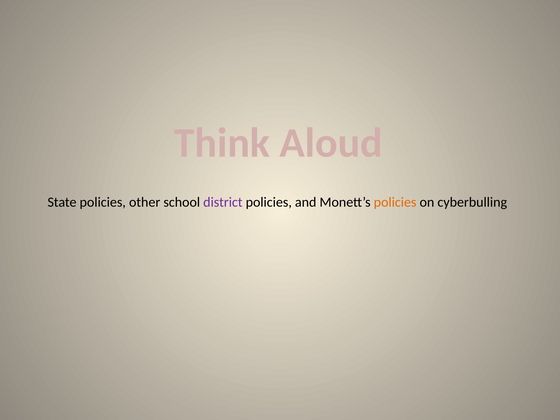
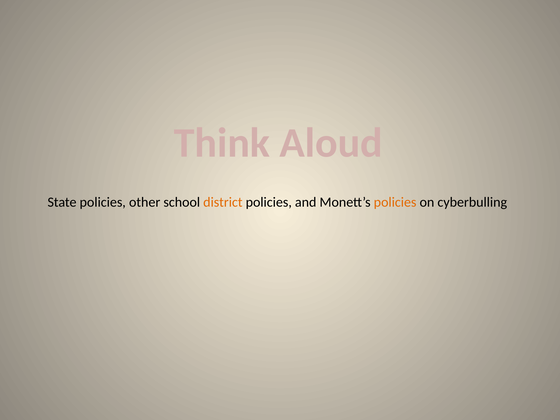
district colour: purple -> orange (223, 202)
